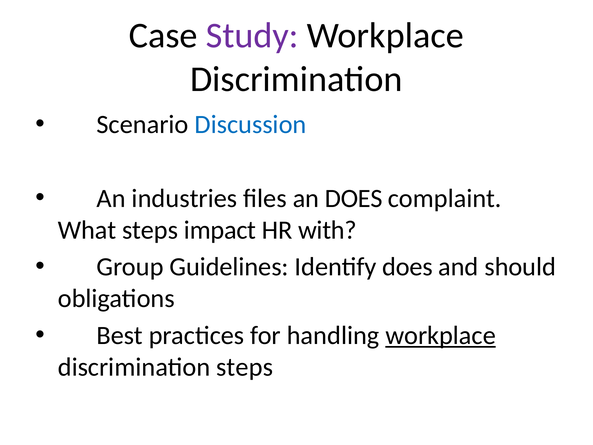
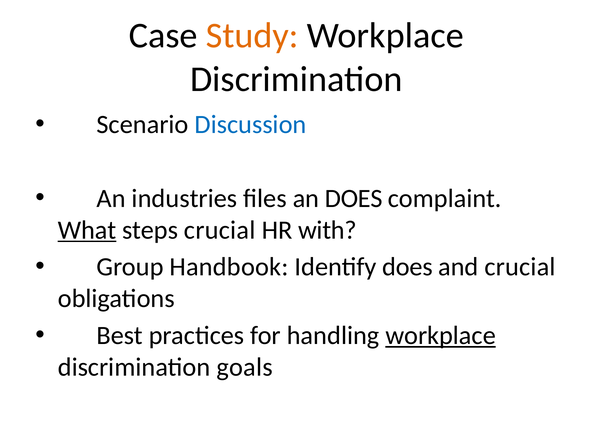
Study colour: purple -> orange (252, 36)
What underline: none -> present (87, 230)
steps impact: impact -> crucial (220, 230)
Guidelines: Guidelines -> Handbook (229, 267)
and should: should -> crucial (520, 267)
discrimination steps: steps -> goals (245, 367)
